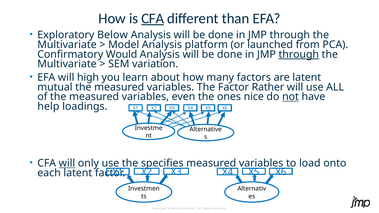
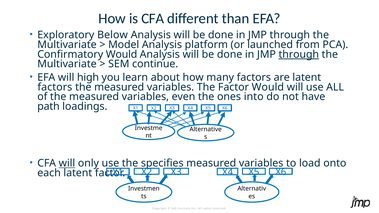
CFA underline: present -> none (153, 18)
variation: variation -> continue (155, 64)
mutual: mutual -> factors (55, 87)
Factor Rather: Rather -> Would (268, 87)
nice: nice -> into (254, 97)
not underline: present -> none (290, 97)
help: help -> path (48, 106)
